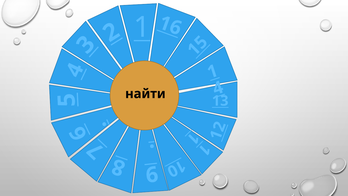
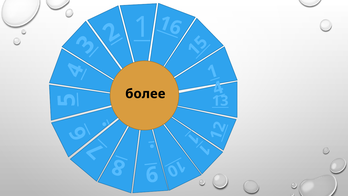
найти: найти -> более (145, 94)
